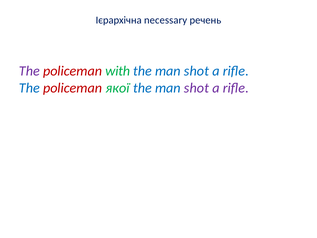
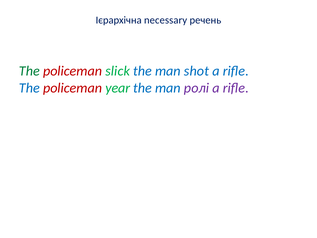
The colour: purple -> green (29, 71)
with: with -> slick (118, 71)
якої: якої -> year (118, 88)
shot: shot -> ролі (197, 88)
